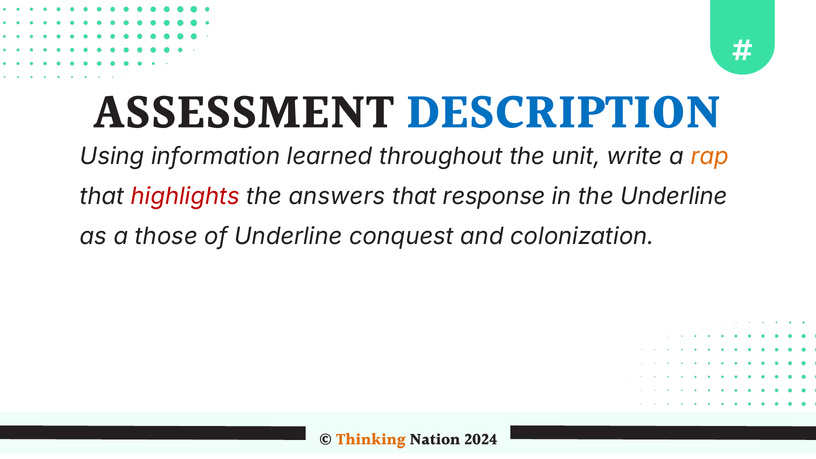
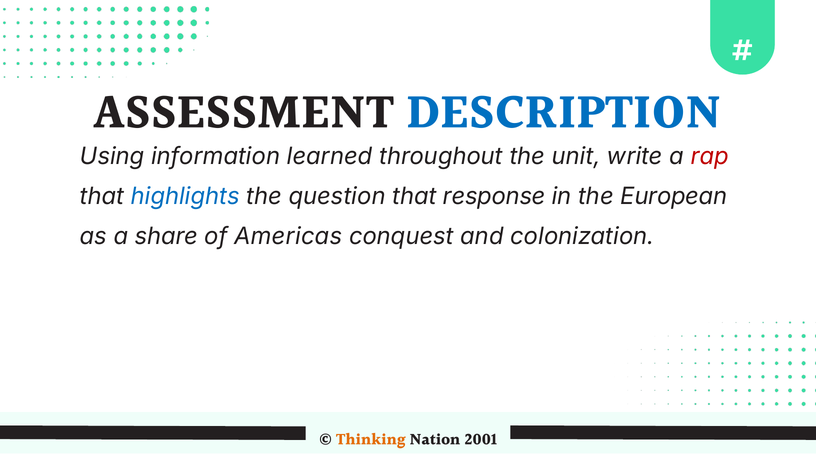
rap colour: orange -> red (710, 157)
highlights colour: red -> blue (185, 196)
answers: answers -> question (337, 196)
the Underline: Underline -> European (674, 196)
those: those -> share (166, 236)
of Underline: Underline -> Americas (288, 236)
2024: 2024 -> 2001 (481, 440)
